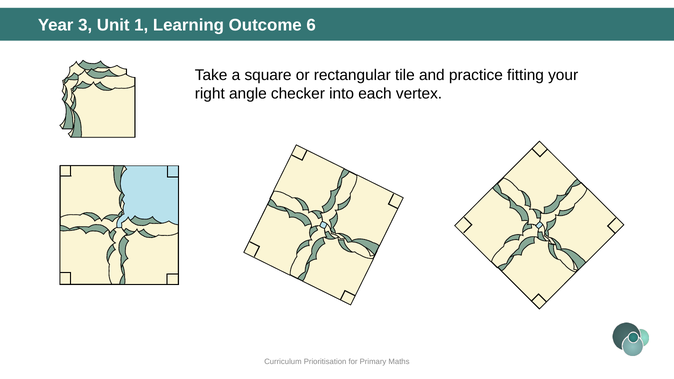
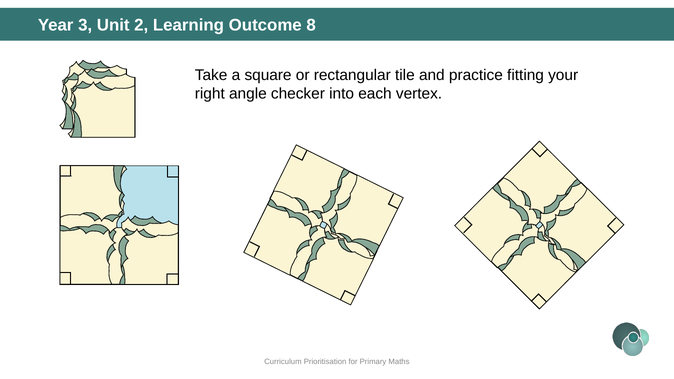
1: 1 -> 2 (141, 25)
6: 6 -> 8 (311, 25)
